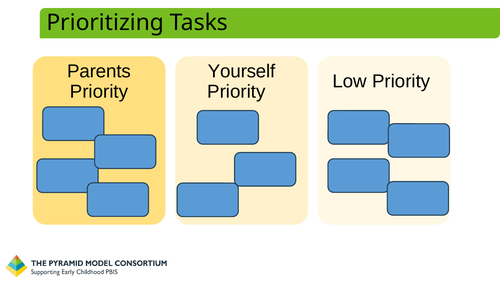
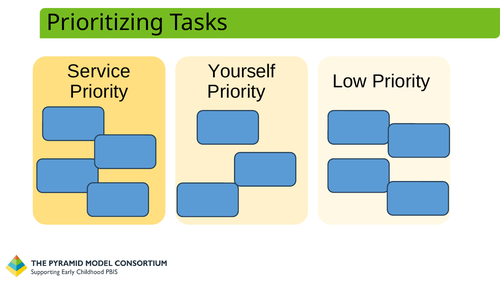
Parents: Parents -> Service (99, 71)
